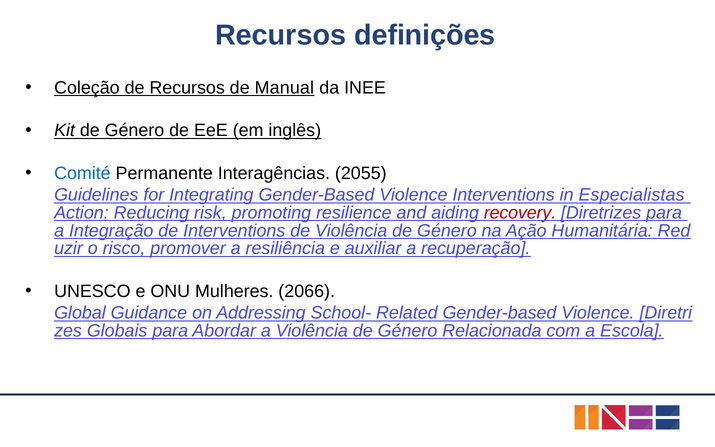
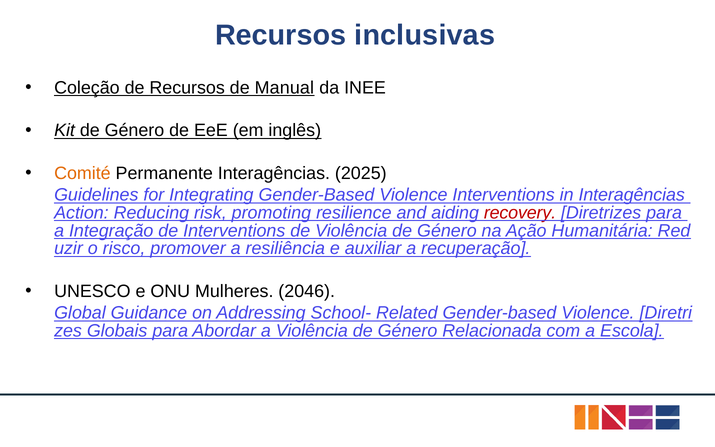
definições: definições -> inclusivas (425, 35)
Comité colour: blue -> orange (82, 173)
2055: 2055 -> 2025 (361, 173)
in Especialistas: Especialistas -> Interagências (632, 195)
2066: 2066 -> 2046 (307, 291)
